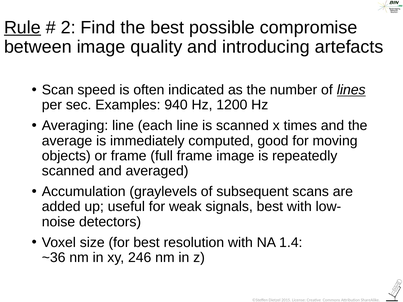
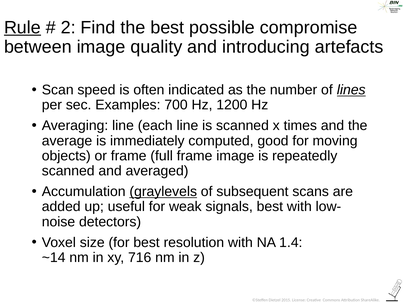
940: 940 -> 700 (176, 105)
graylevels underline: none -> present (163, 192)
~36: ~36 -> ~14 (54, 258)
246: 246 -> 716 (140, 258)
